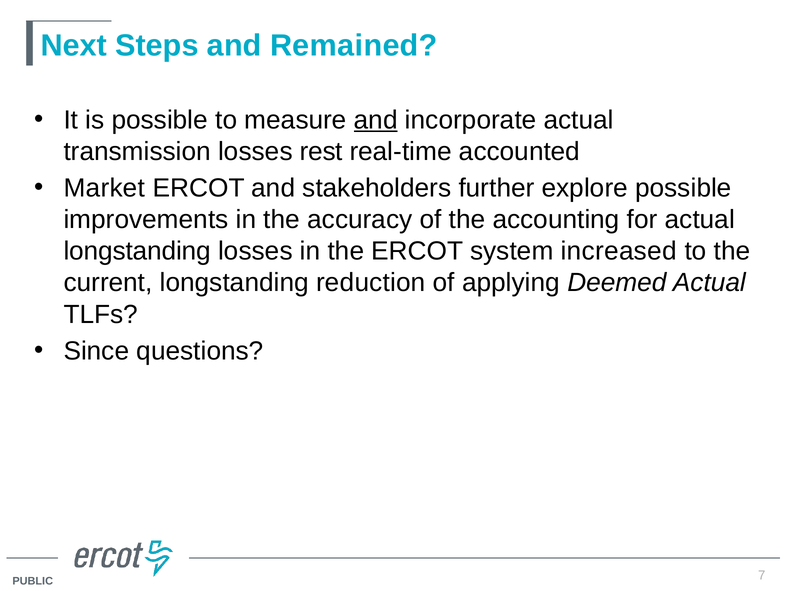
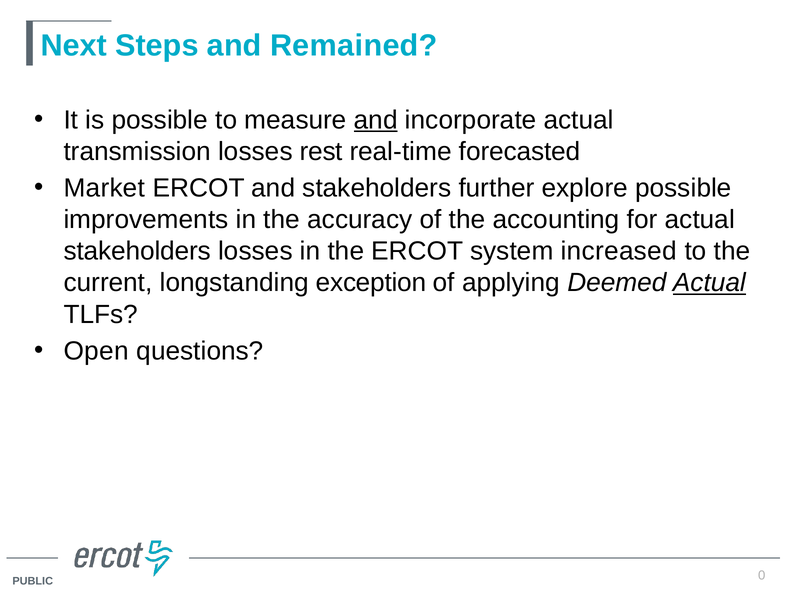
accounted: accounted -> forecasted (520, 152)
longstanding: longstanding -> stakeholders (137, 251)
reduction: reduction -> exception (371, 283)
Actual underline: none -> present (709, 283)
Since: Since -> Open (96, 351)
7: 7 -> 0 (762, 575)
